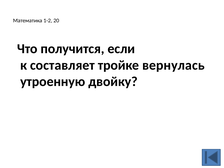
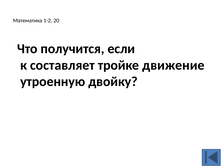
вернулась: вернулась -> движение (173, 65)
